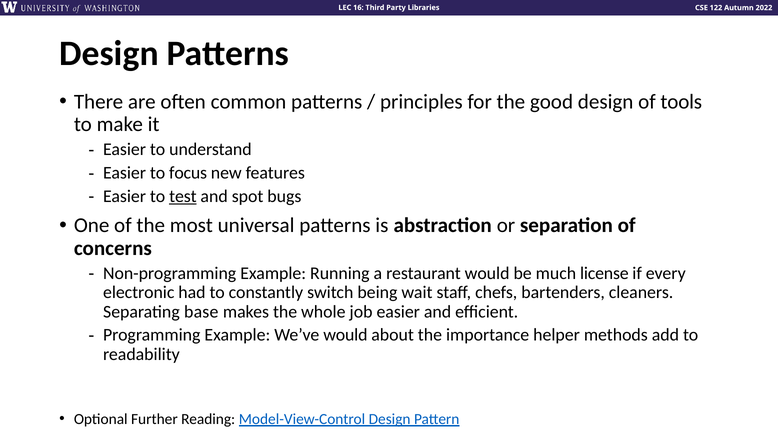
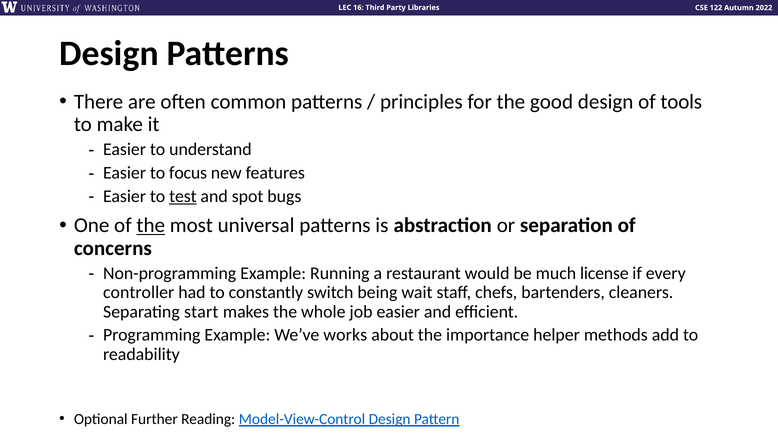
the underline: none -> present (151, 225)
electronic: electronic -> controller (139, 292)
base: base -> start (201, 311)
We’ve would: would -> works (345, 335)
